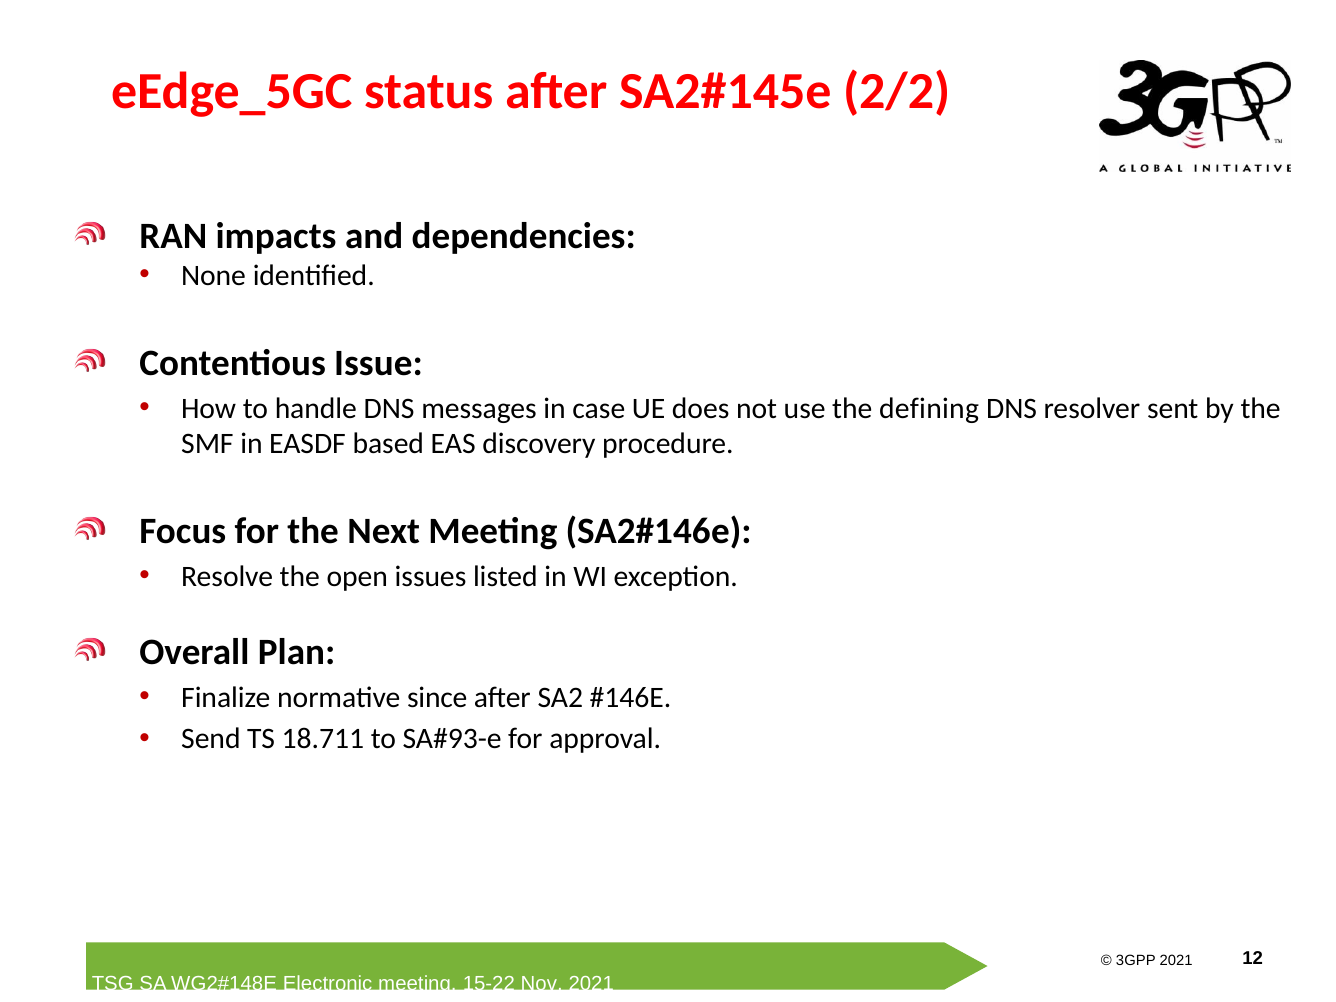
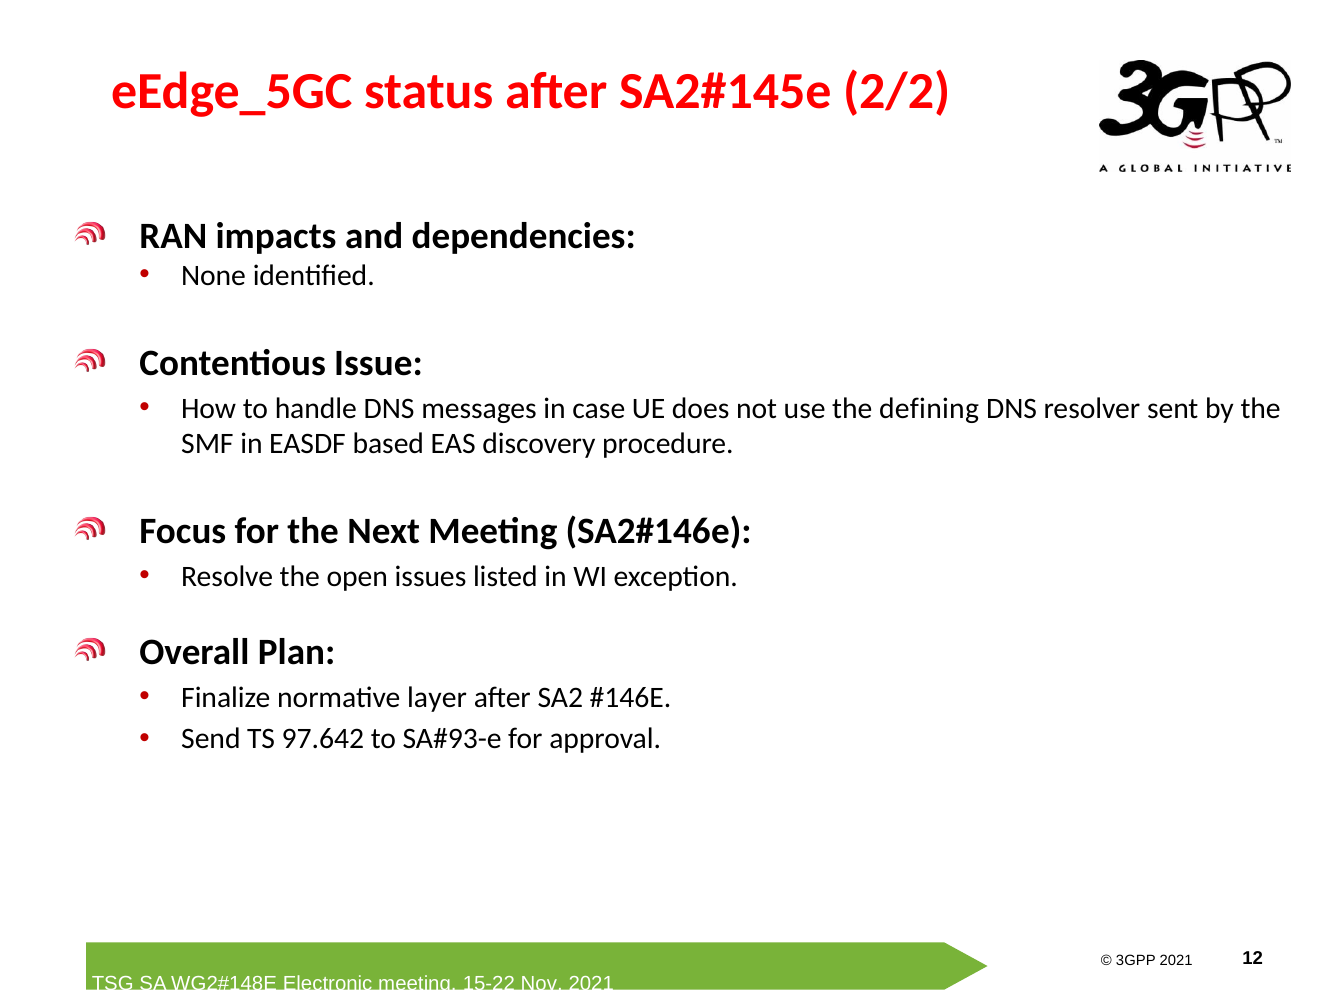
since: since -> layer (437, 698)
18.711: 18.711 -> 97.642 (323, 739)
